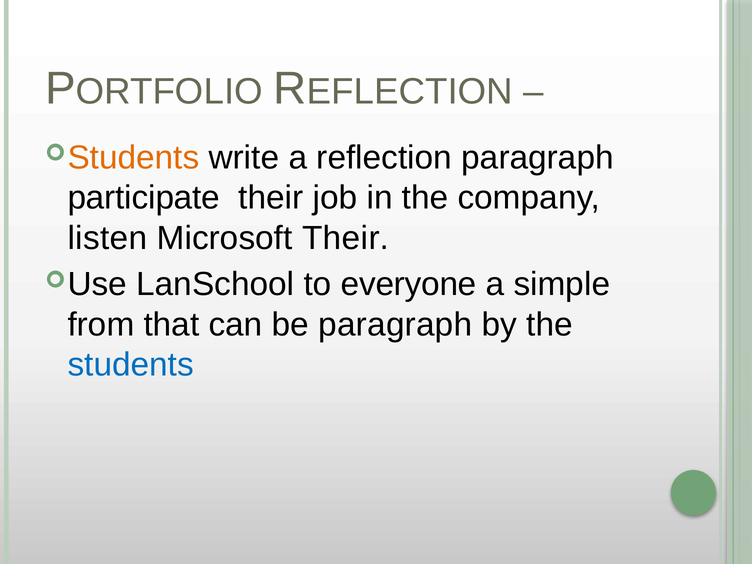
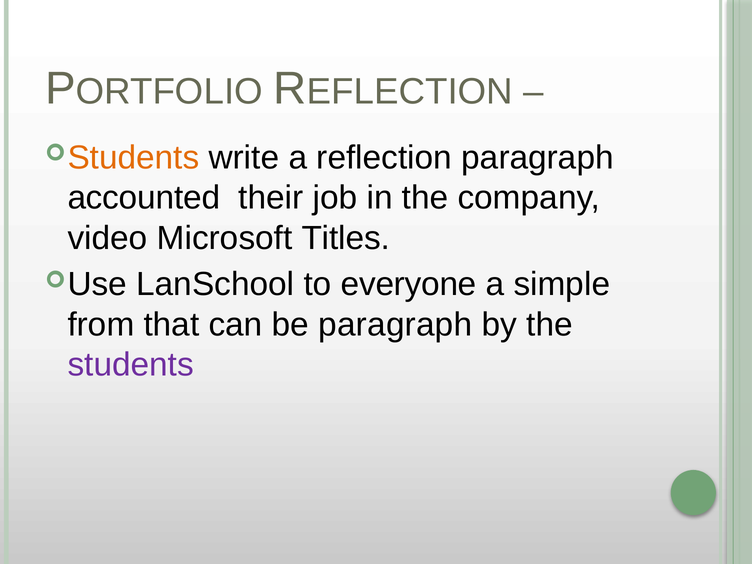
participate: participate -> accounted (144, 198)
listen: listen -> video (107, 238)
Microsoft Their: Their -> Titles (346, 238)
students colour: blue -> purple (131, 365)
